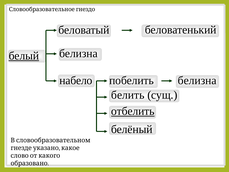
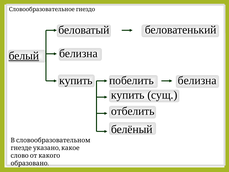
набело: набело -> купить (76, 80)
белить: белить -> купить (128, 95)
отбелить underline: present -> none (133, 111)
